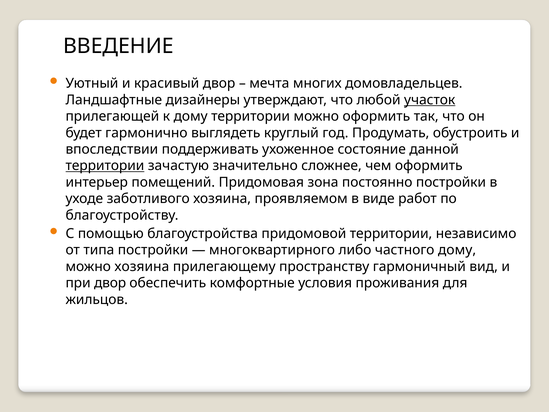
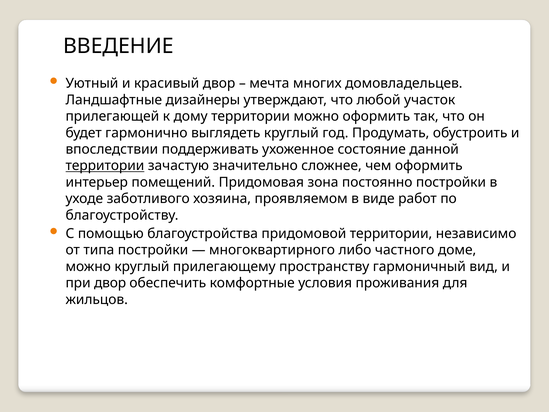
участок underline: present -> none (430, 100)
частного дому: дому -> доме (457, 250)
можно хозяина: хозяина -> круглый (142, 266)
